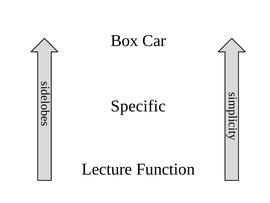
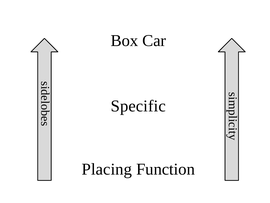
Lecture: Lecture -> Placing (107, 169)
